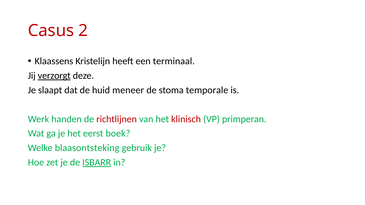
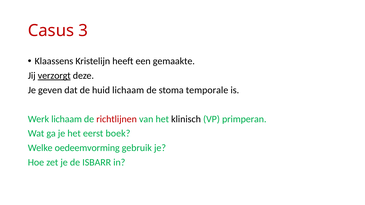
2: 2 -> 3 (83, 31)
terminaal: terminaal -> gemaakte (174, 61)
slaapt: slaapt -> geven (50, 90)
huid meneer: meneer -> lichaam (128, 90)
Werk handen: handen -> lichaam (67, 119)
klinisch colour: red -> black (186, 119)
blaasontsteking: blaasontsteking -> oedeemvorming (87, 148)
ISBARR underline: present -> none (97, 163)
